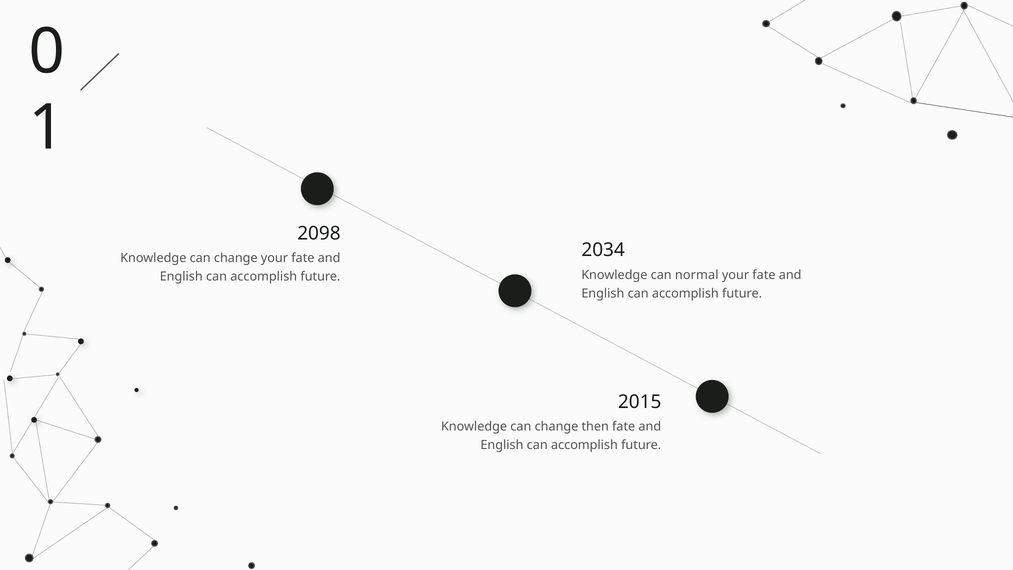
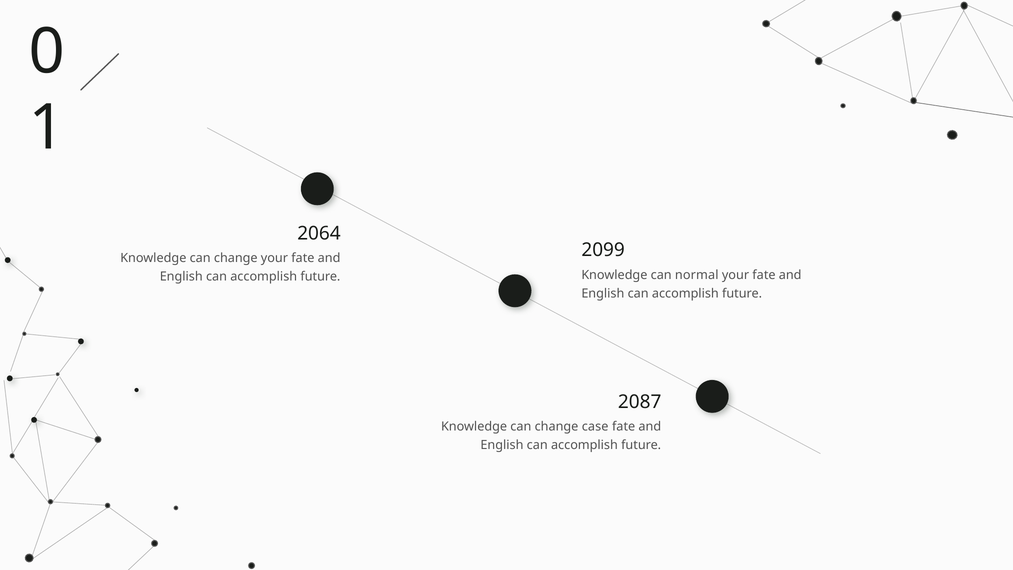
2098: 2098 -> 2064 (319, 233)
2034: 2034 -> 2099 (603, 250)
2015: 2015 -> 2087 (640, 402)
then: then -> case (595, 427)
